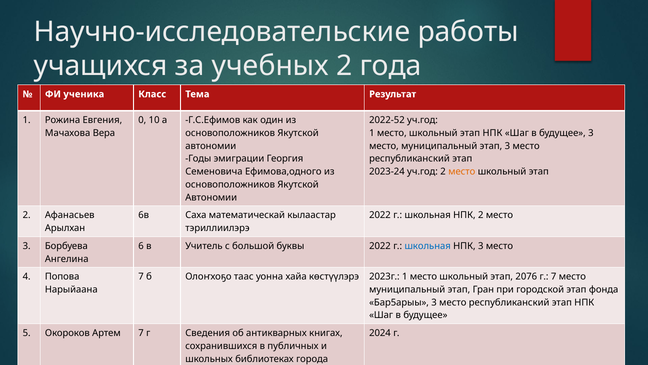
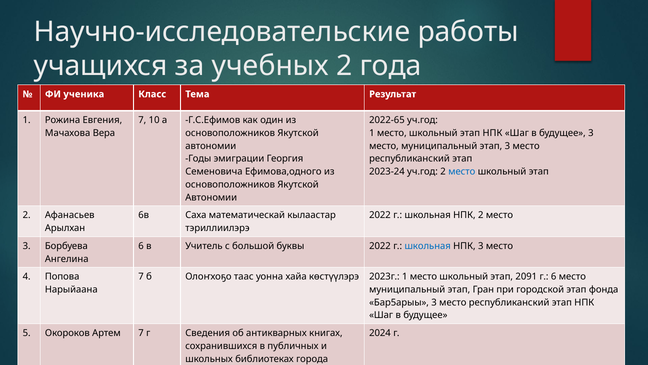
0: 0 -> 7 (142, 120)
2022-52: 2022-52 -> 2022-65 (387, 120)
место colour: orange -> blue (462, 172)
2076: 2076 -> 2091 (526, 276)
г 7: 7 -> 6 (554, 276)
